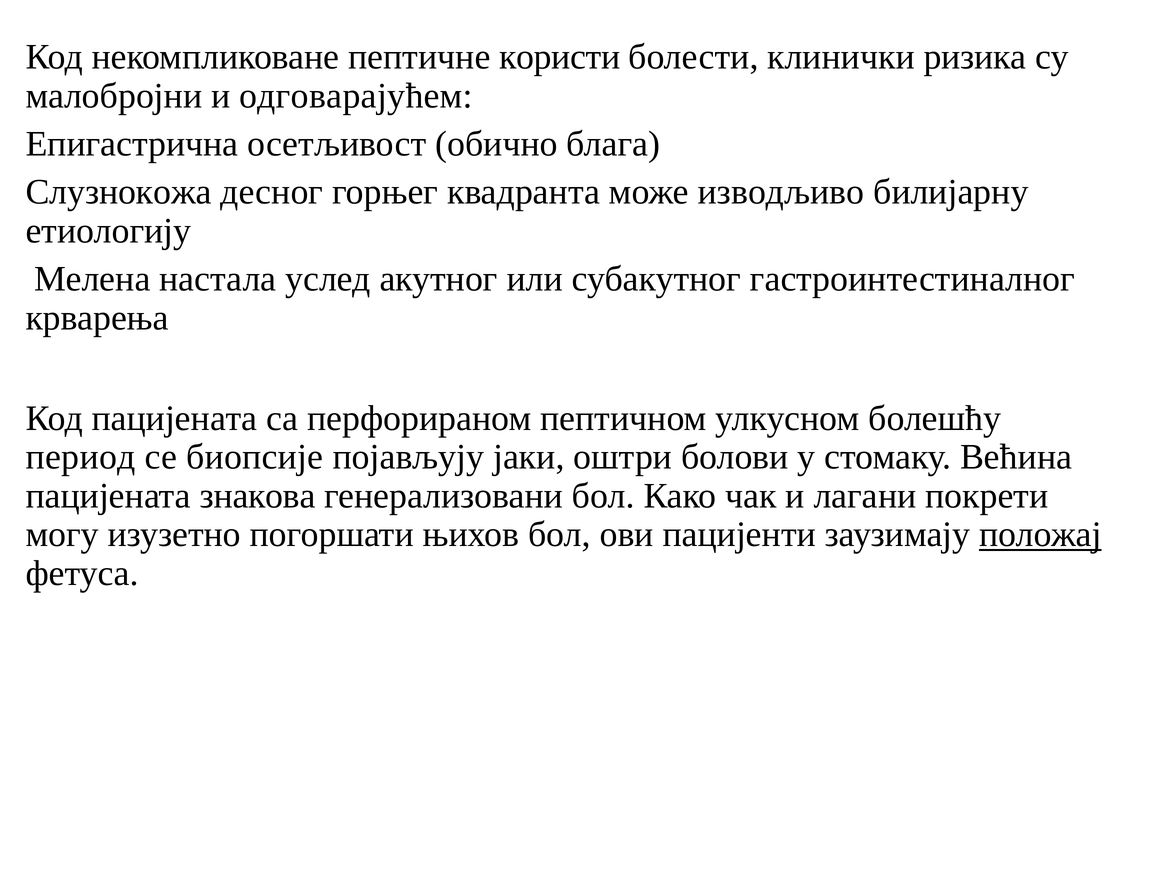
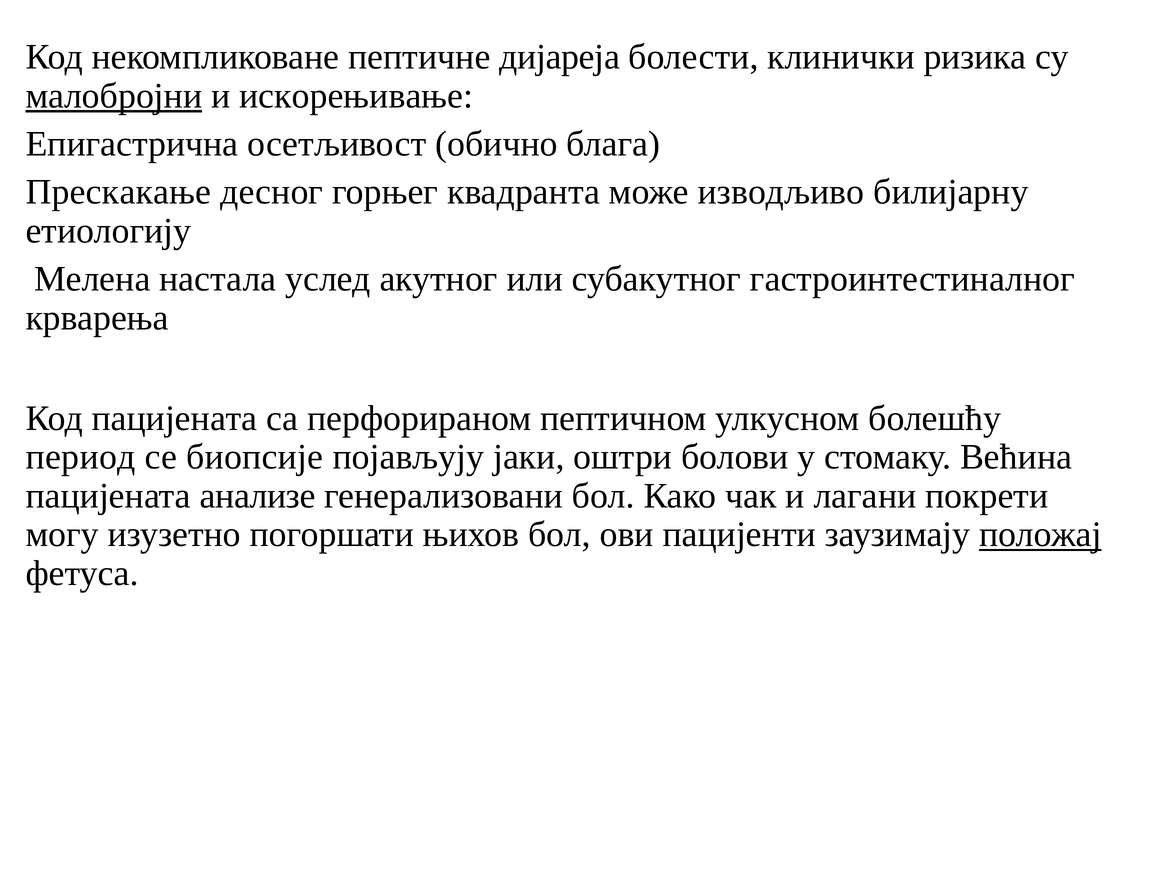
користи: користи -> дијареја (560, 57)
малобројни underline: none -> present (114, 96)
одговарајућем: одговарајућем -> искорењивање (356, 96)
Слузнокожа: Слузнокожа -> Прескакање (118, 192)
знакова: знакова -> анализе (258, 496)
